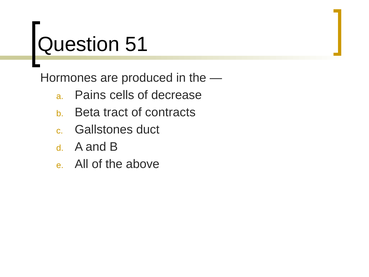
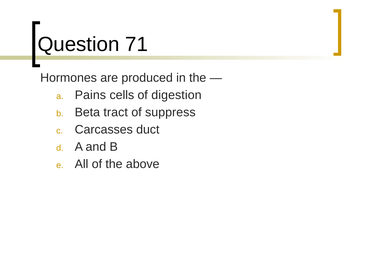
51: 51 -> 71 (137, 44)
decrease: decrease -> digestion (176, 95)
contracts: contracts -> suppress (170, 112)
Gallstones: Gallstones -> Carcasses (104, 129)
